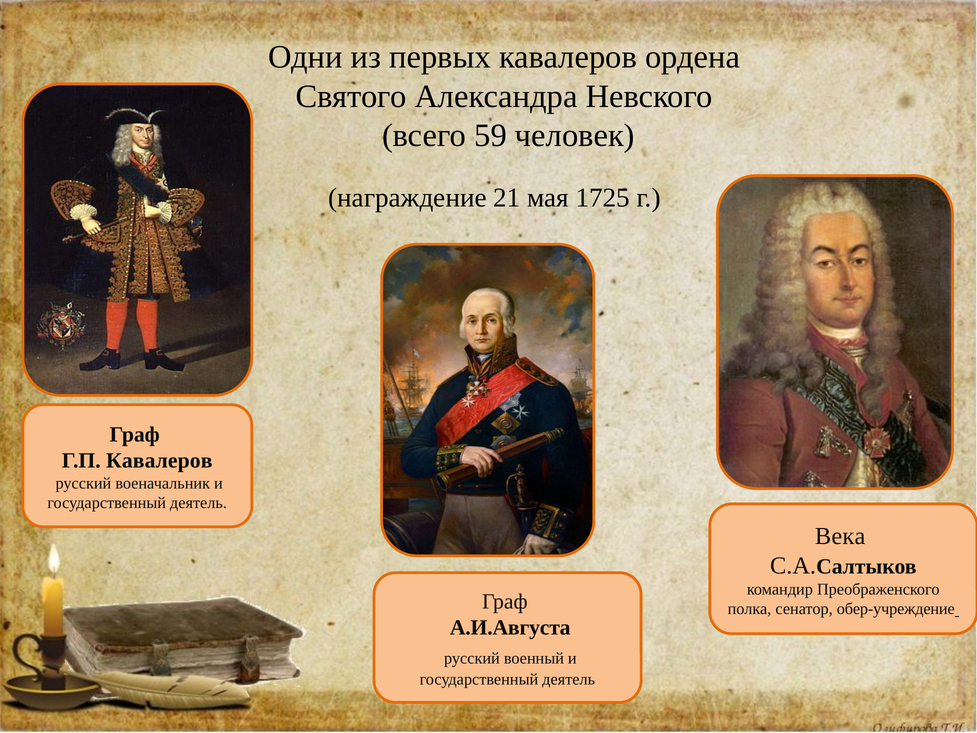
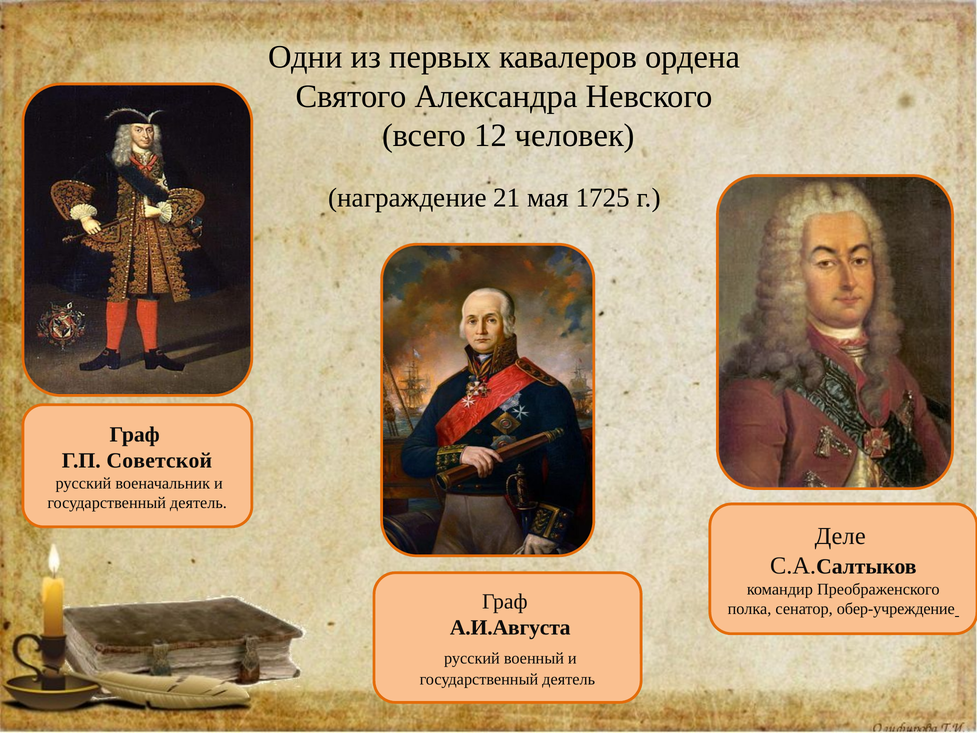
59: 59 -> 12 (491, 135)
Г.П Кавалеров: Кавалеров -> Советской (159, 461)
Века: Века -> Деле (840, 536)
